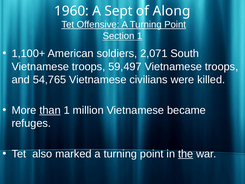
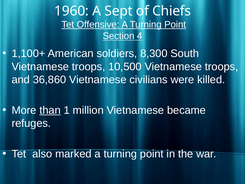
Along: Along -> Chiefs (172, 11)
Section 1: 1 -> 4 (140, 36)
2,071: 2,071 -> 8,300 (154, 53)
59,497: 59,497 -> 10,500 (125, 67)
54,765: 54,765 -> 36,860 (49, 80)
the underline: present -> none (186, 154)
